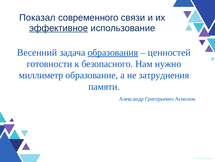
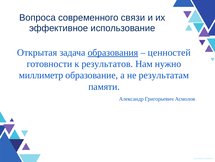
Показал: Показал -> Вопроса (37, 18)
эффективное underline: present -> none (59, 28)
Весенний: Весенний -> Открытая (37, 52)
безопасного: безопасного -> результатов (107, 64)
затруднения: затруднения -> результатам (164, 75)
